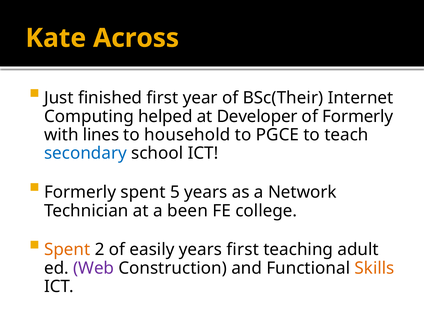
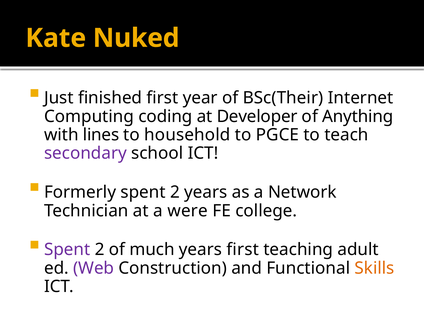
Across: Across -> Nuked (136, 38)
helped: helped -> coding (165, 116)
of Formerly: Formerly -> Anything (358, 116)
secondary colour: blue -> purple (85, 153)
Formerly spent 5: 5 -> 2 (175, 192)
been: been -> were (188, 211)
Spent colour: orange -> purple (67, 250)
easily: easily -> much (152, 250)
